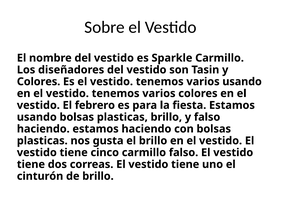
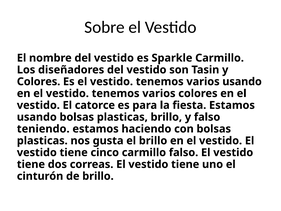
febrero: febrero -> catorce (95, 105)
haciendo: haciendo -> teniendo (43, 129)
